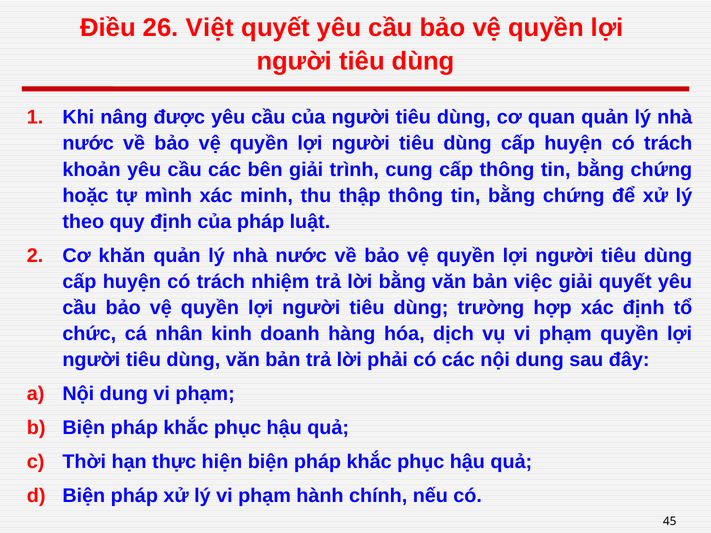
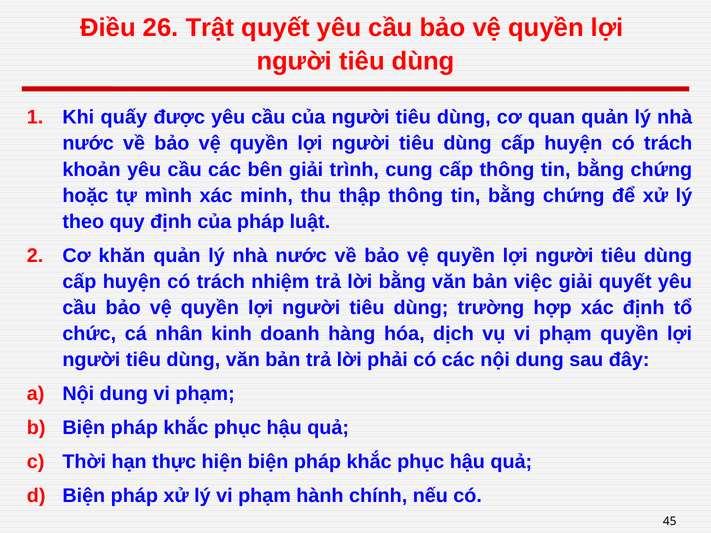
Việt: Việt -> Trật (210, 28)
nâng: nâng -> quấy (124, 117)
